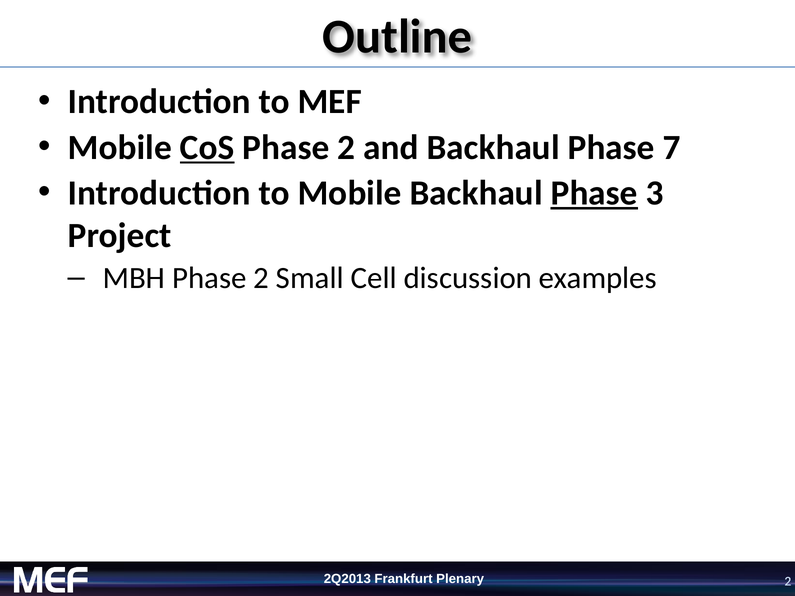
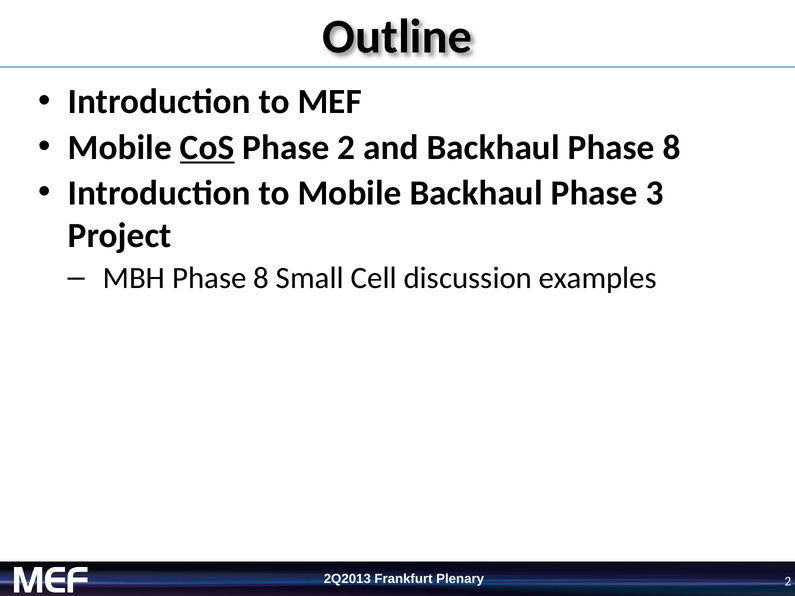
Backhaul Phase 7: 7 -> 8 (672, 147)
Phase underline: present -> none (594, 193)
MBH Phase 2: 2 -> 8 (261, 278)
